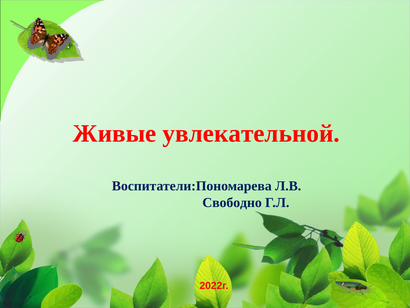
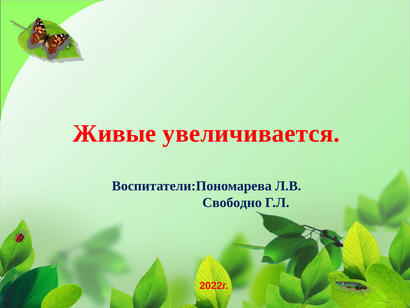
увлекательной: увлекательной -> увеличивается (251, 133)
